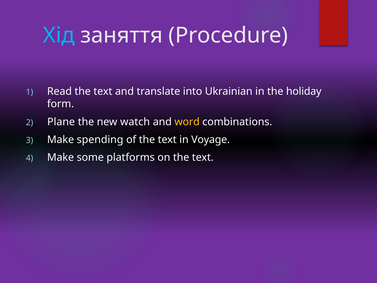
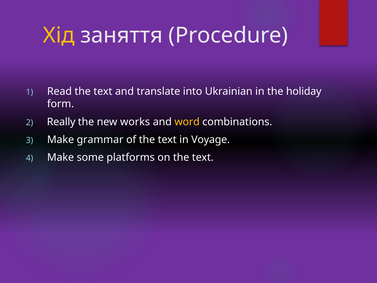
Хід colour: light blue -> yellow (59, 35)
Plane: Plane -> Really (61, 122)
watch: watch -> works (135, 122)
spending: spending -> grammar (100, 140)
